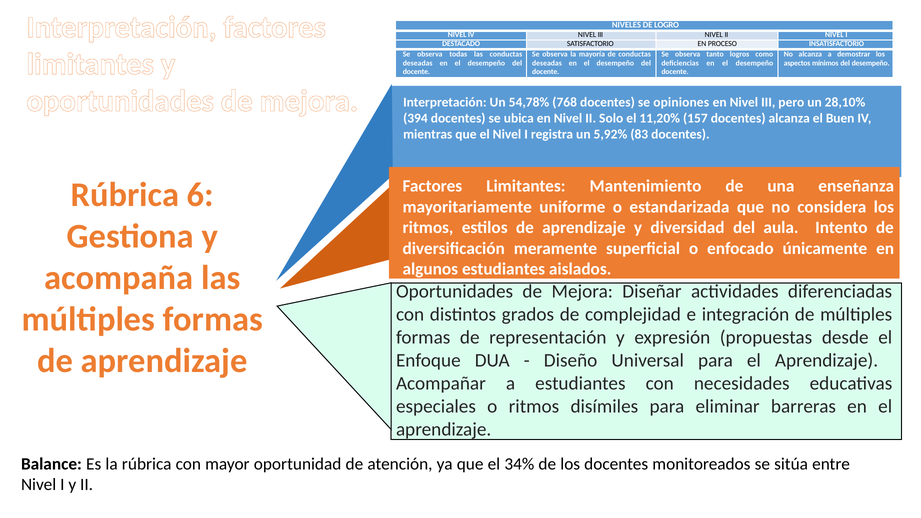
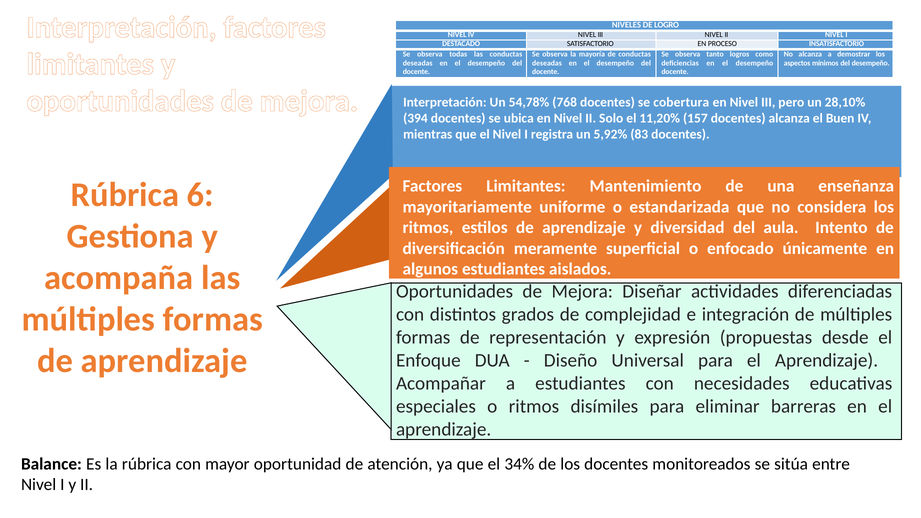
opiniones: opiniones -> cobertura (681, 102)
